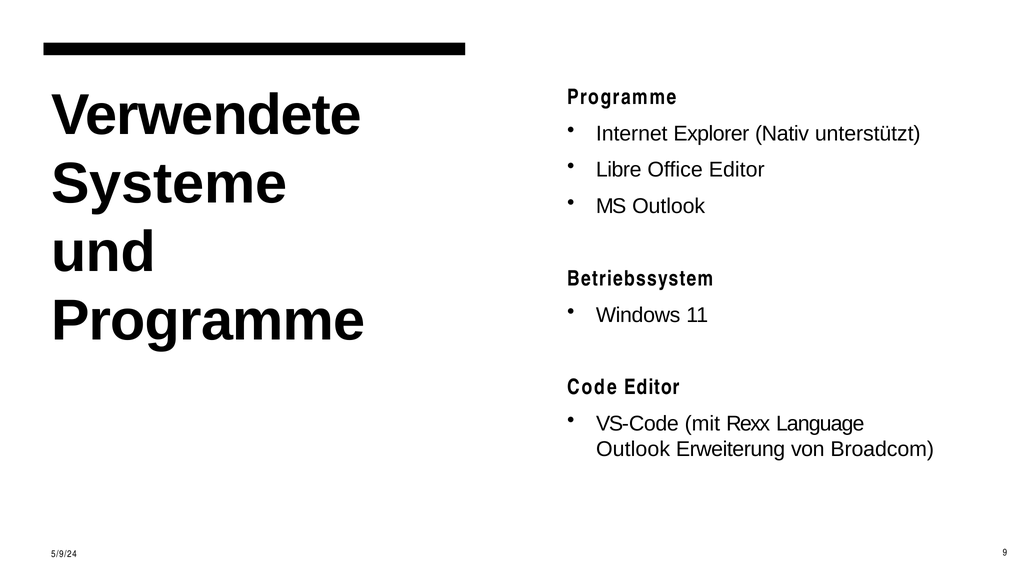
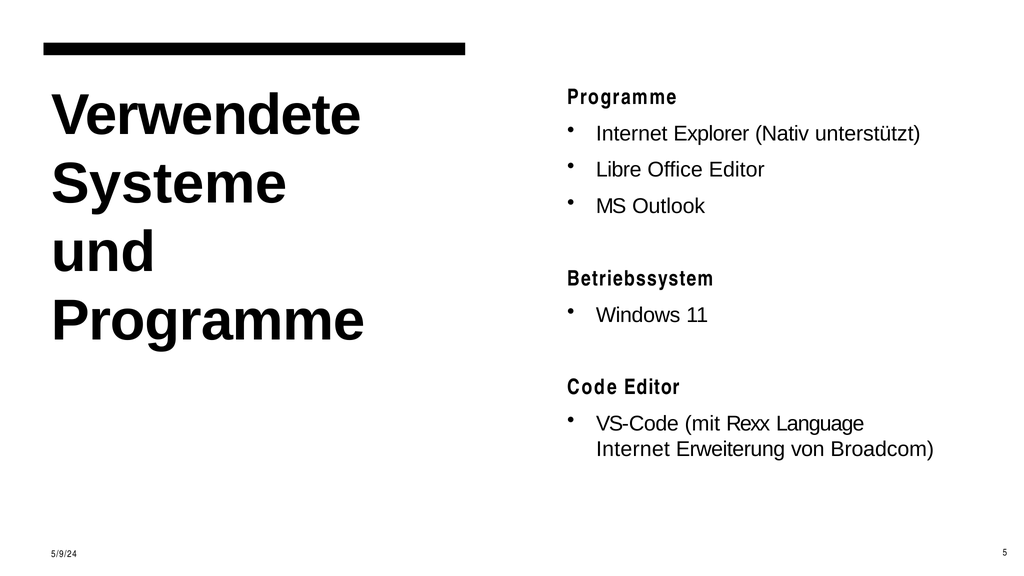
Outlook: Outlook -> Internet (633, 449)
9: 9 -> 5 (1005, 552)
